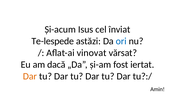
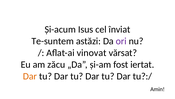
Te-lespede: Te-lespede -> Te-suntem (53, 41)
ori colour: blue -> purple (121, 41)
dacă: dacă -> zăcu (56, 64)
